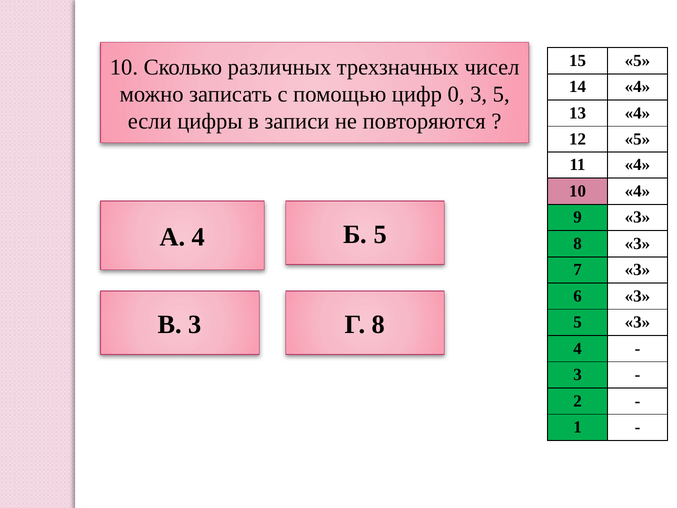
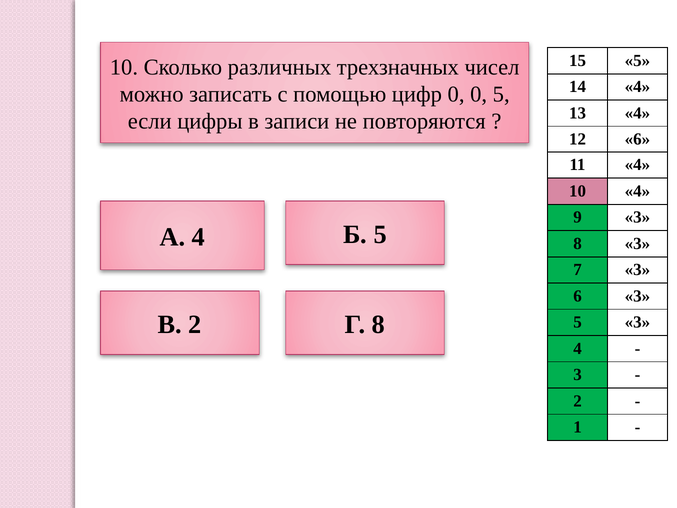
0 3: 3 -> 0 (479, 94)
12 5: 5 -> 6 (637, 139)
В 3: 3 -> 2 (195, 324)
